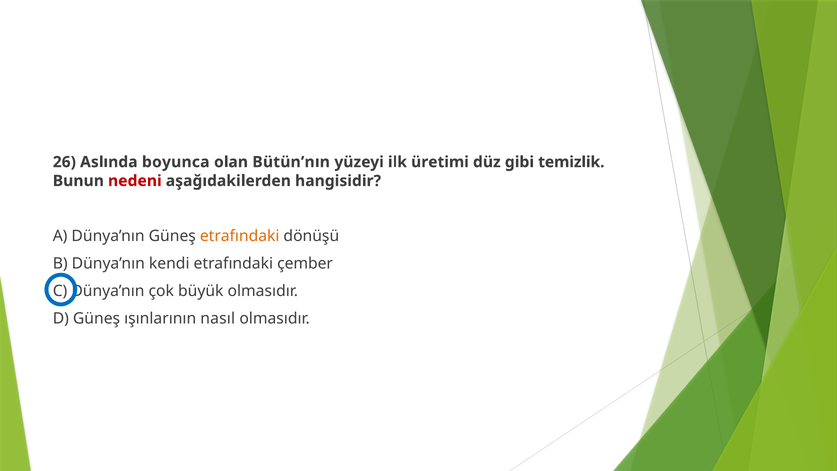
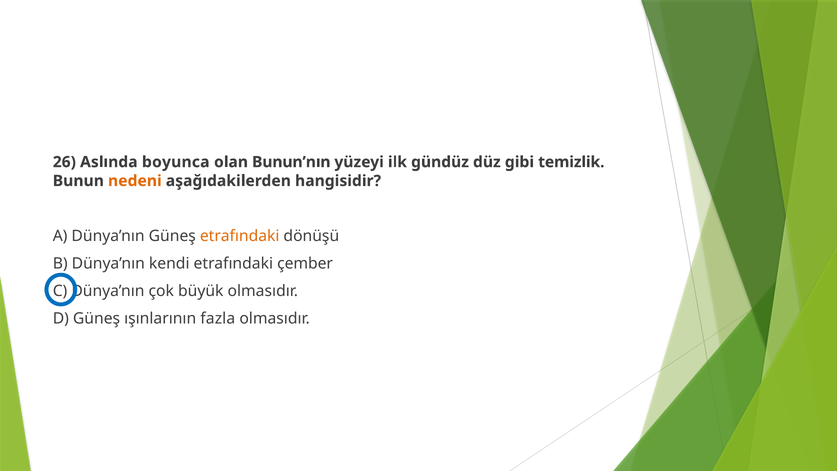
Bütün’nın: Bütün’nın -> Bunun’nın (291, 162)
üretimi: üretimi -> gündüz (440, 162)
nedeni colour: red -> orange (135, 181)
nasıl: nasıl -> fazla (218, 319)
